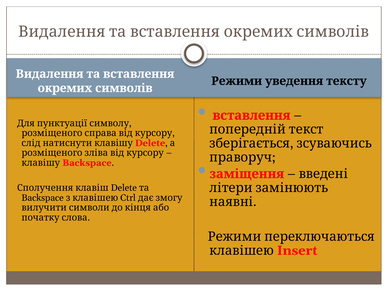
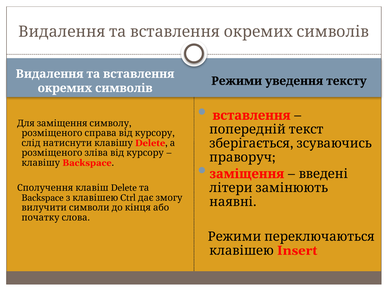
Для пунктуації: пунктуації -> заміщення (62, 123)
